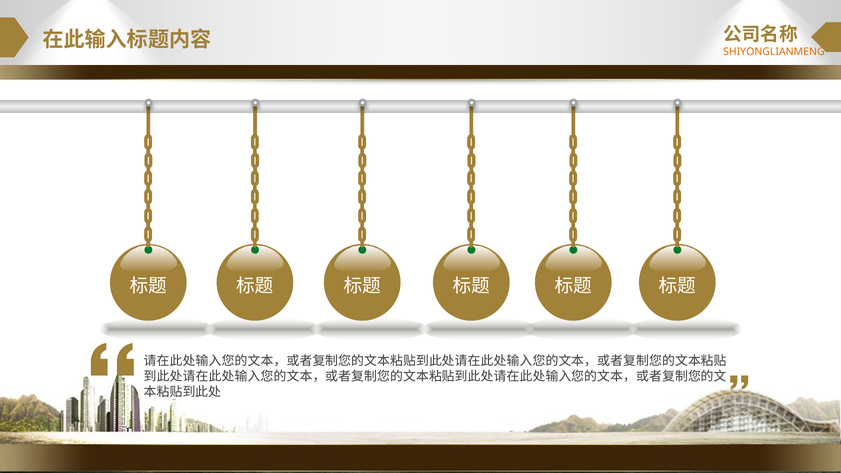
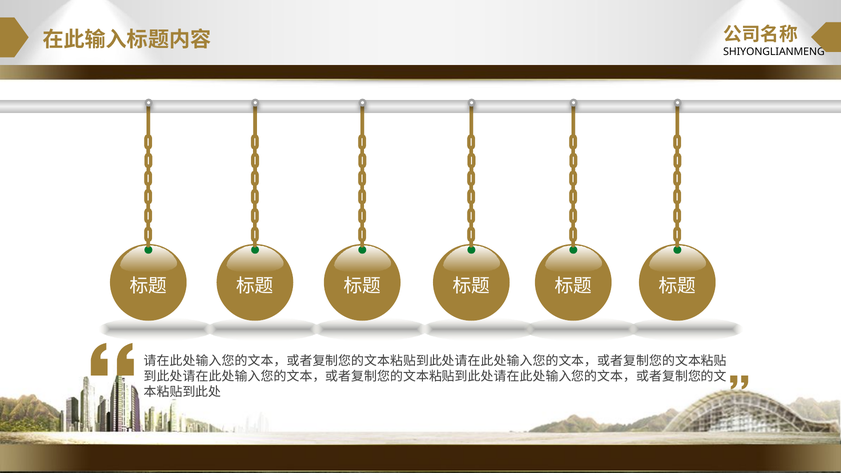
SHIYONGLIANMENG colour: orange -> black (774, 52)
